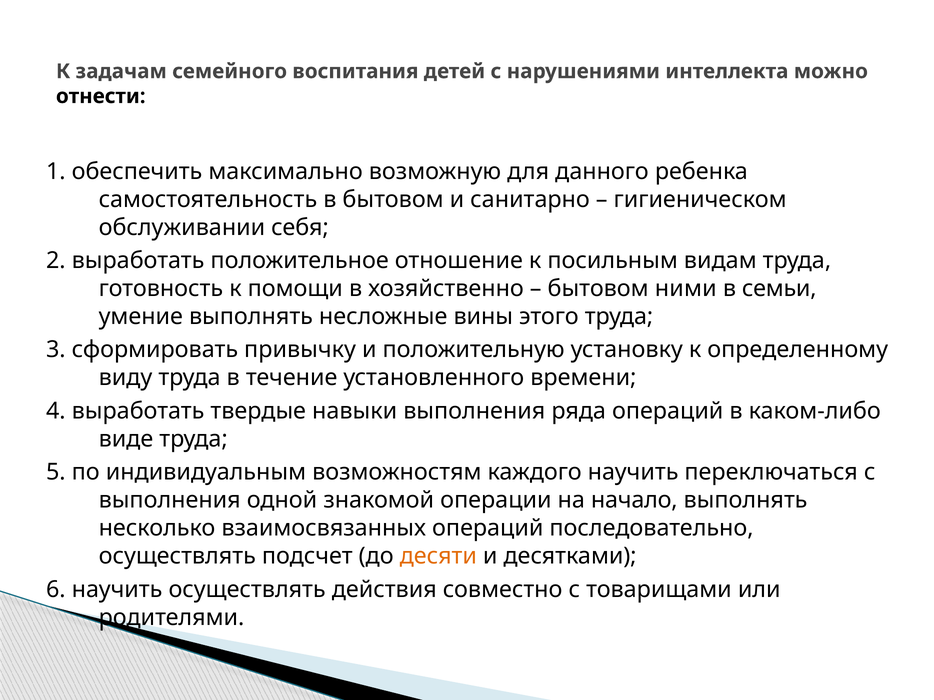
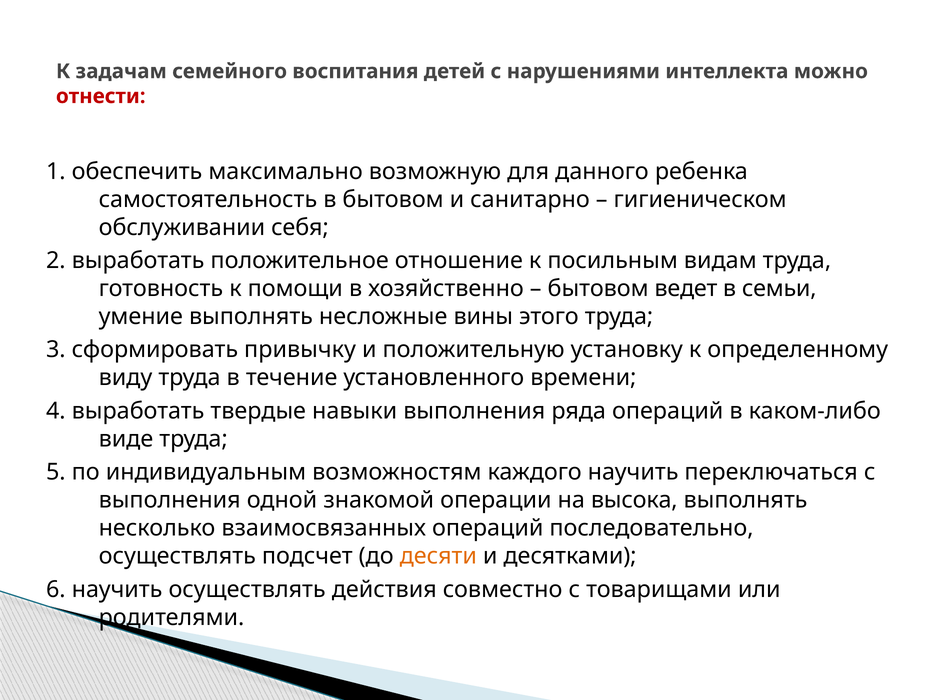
отнести colour: black -> red (101, 96)
ними: ними -> ведет (686, 289)
начало: начало -> высока (634, 501)
